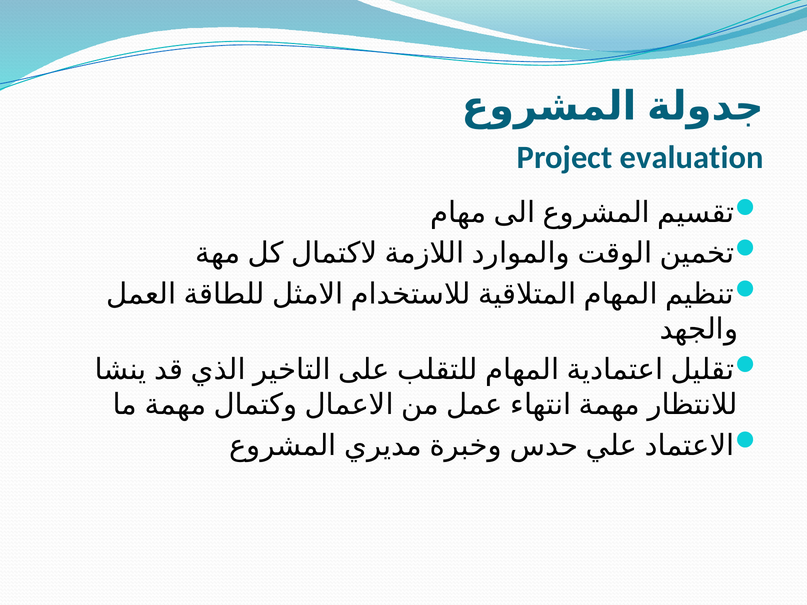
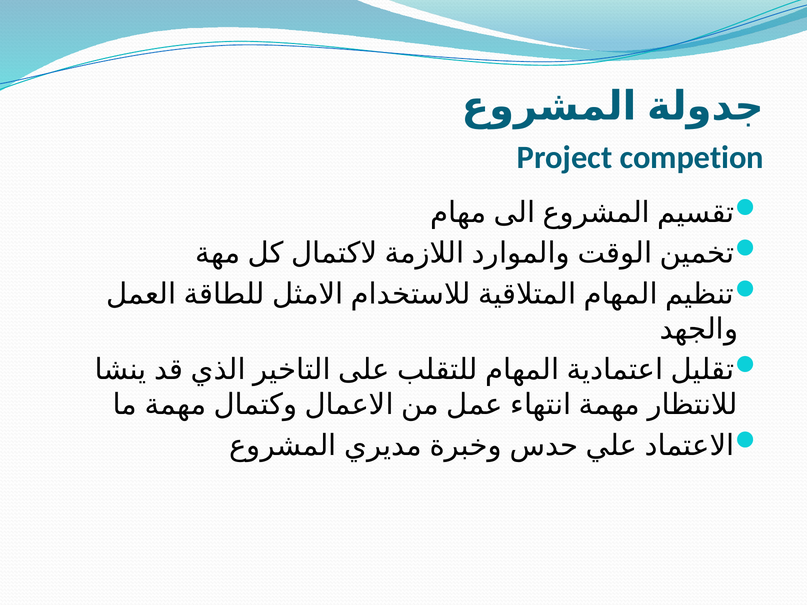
evaluation: evaluation -> competion (692, 158)
